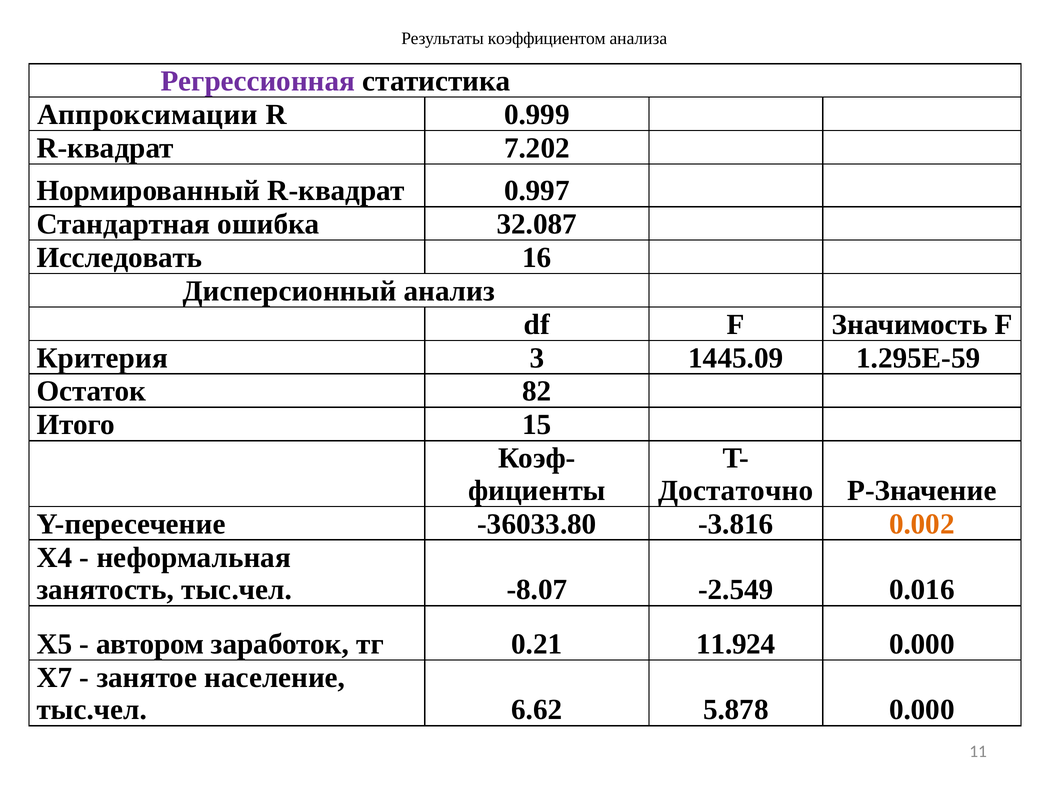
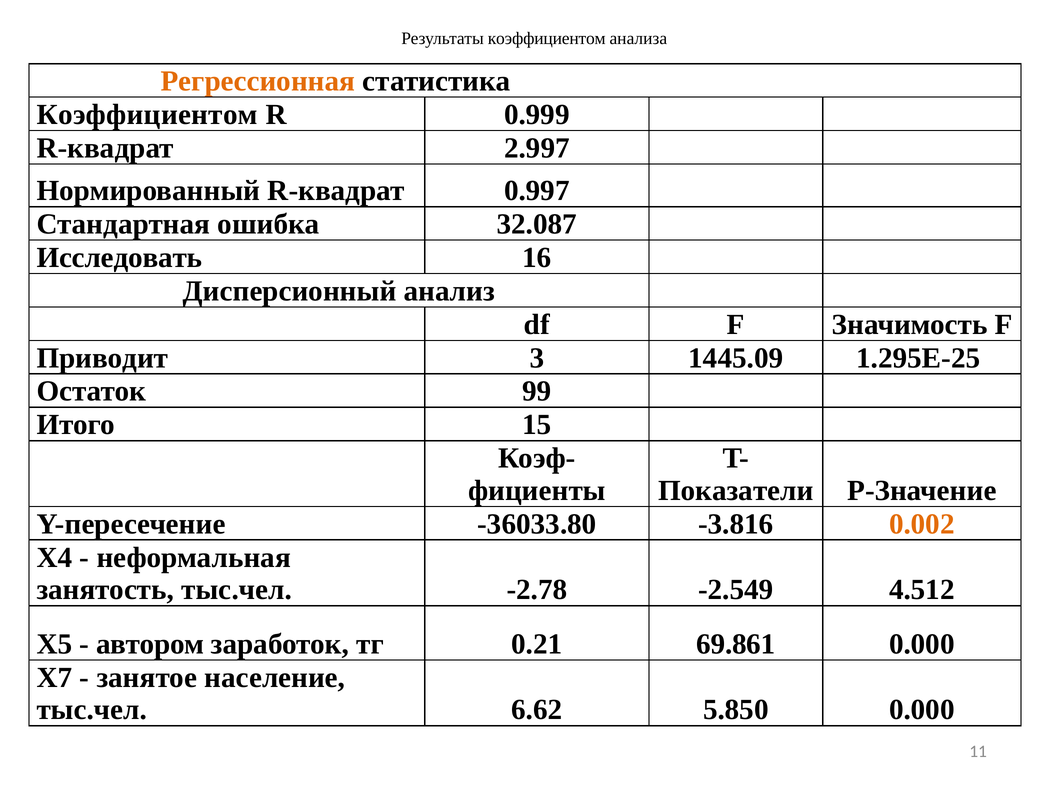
Регрессионная colour: purple -> orange (258, 81)
Аппроксимации: Аппроксимации -> Коэффициентом (147, 115)
7.202: 7.202 -> 2.997 (537, 148)
Критерия: Критерия -> Приводит (102, 358)
1.295E-59: 1.295E-59 -> 1.295E-25 (918, 358)
82: 82 -> 99 (537, 392)
Достаточно: Достаточно -> Показатели (736, 491)
-8.07: -8.07 -> -2.78 (537, 590)
0.016: 0.016 -> 4.512 (922, 590)
11.924: 11.924 -> 69.861 (736, 644)
5.878: 5.878 -> 5.850 (736, 710)
